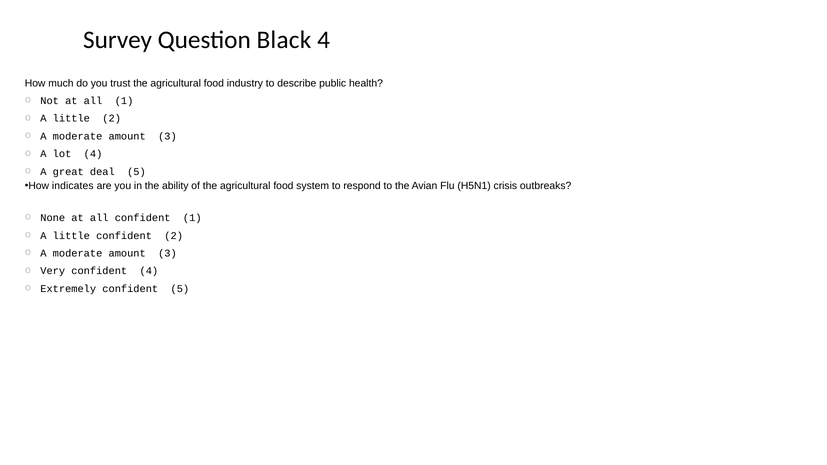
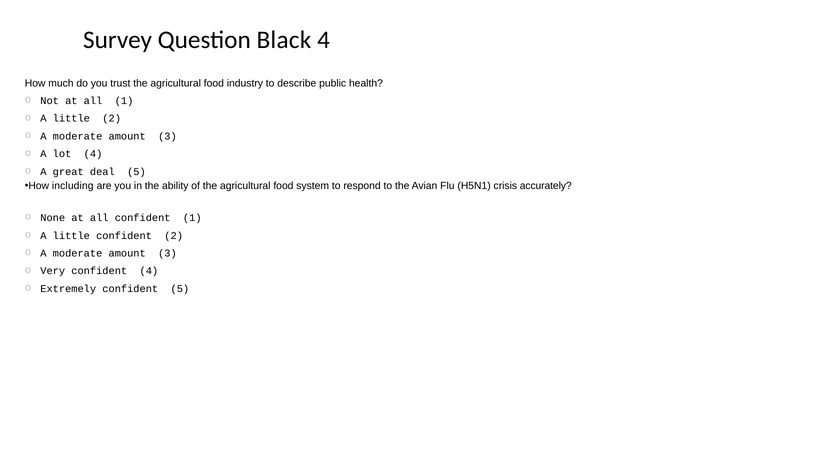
indicates: indicates -> including (73, 186)
outbreaks: outbreaks -> accurately (546, 186)
